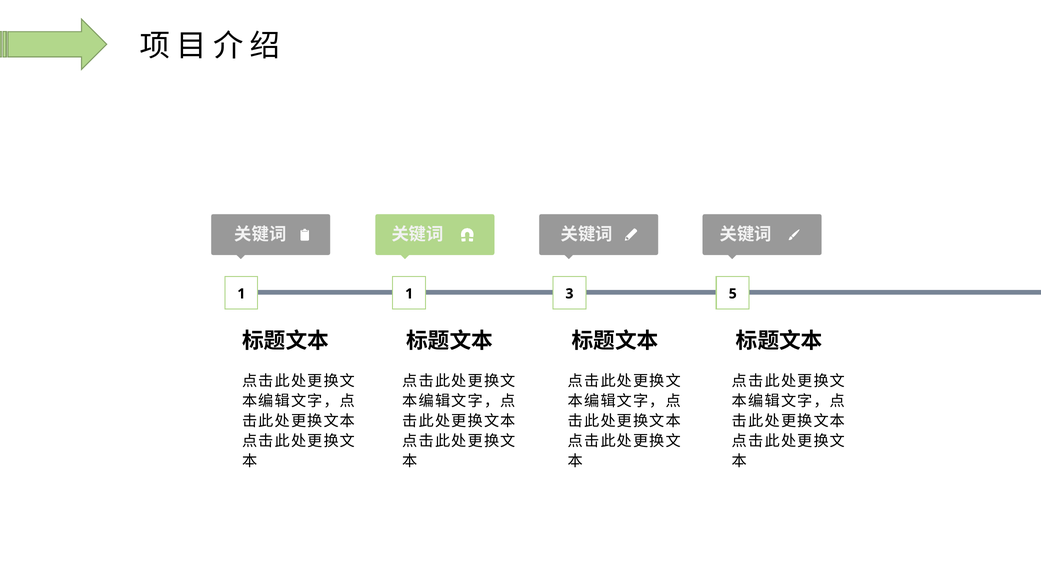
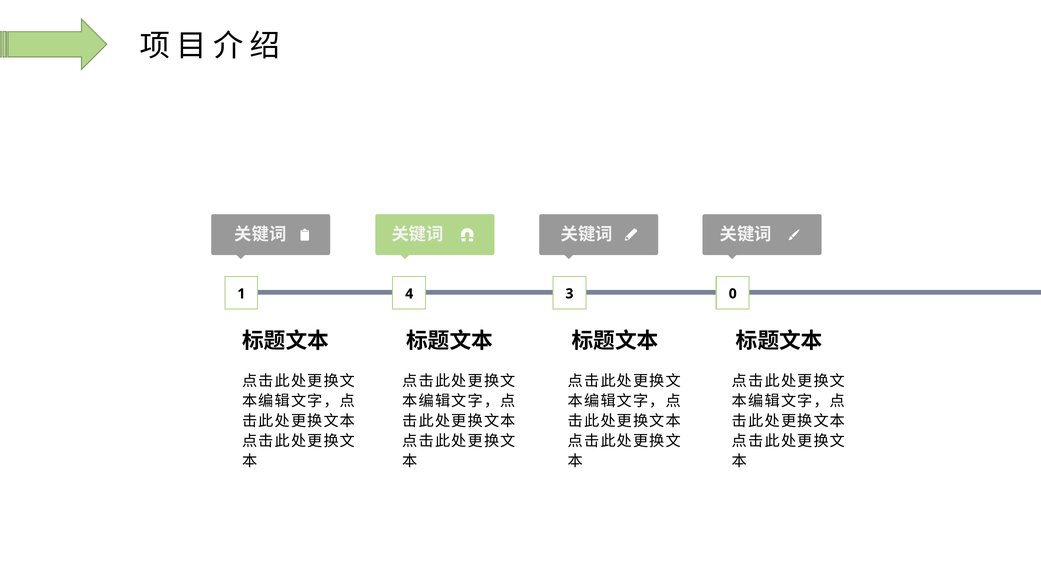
1 1: 1 -> 4 (409, 294)
5: 5 -> 0 (733, 294)
